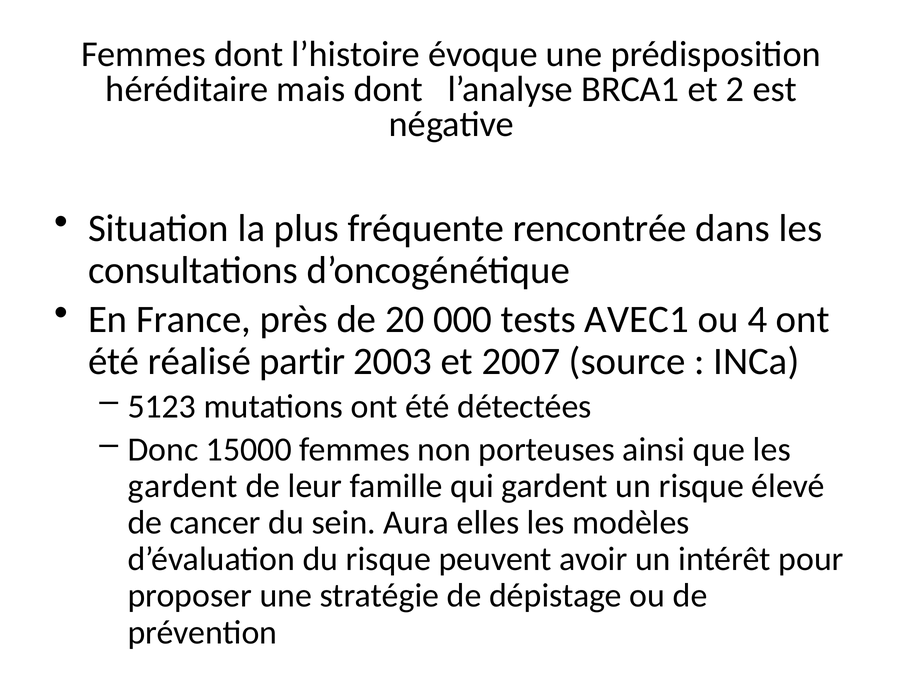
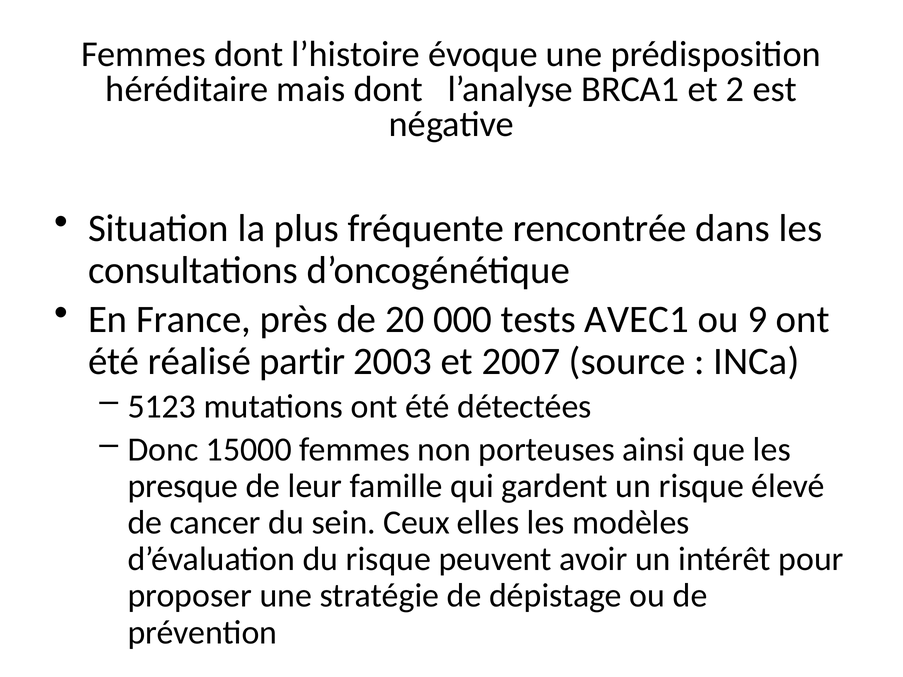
4: 4 -> 9 (757, 320)
gardent: gardent -> presque (183, 486)
Aura: Aura -> Ceux (417, 523)
